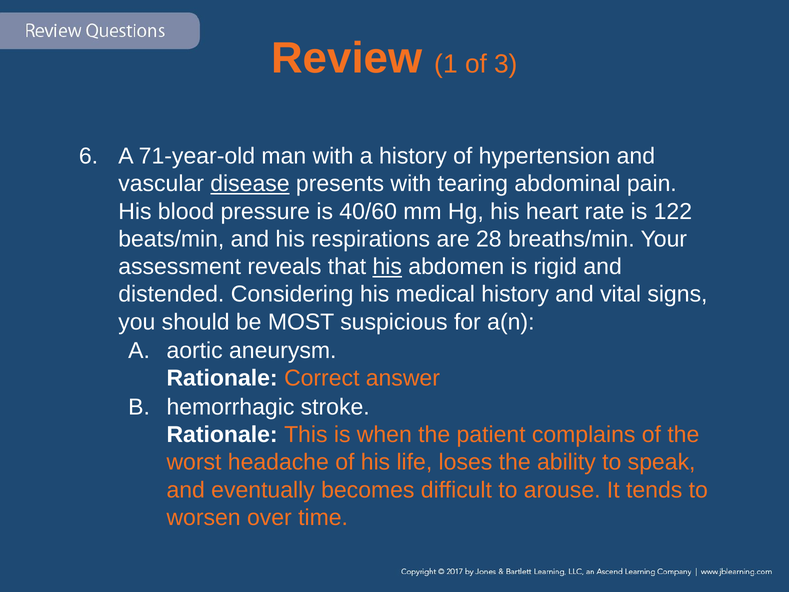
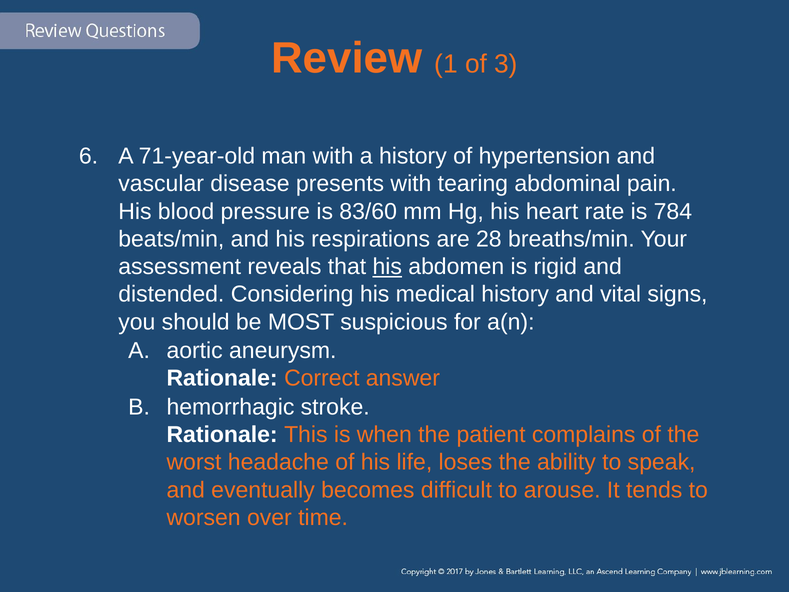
disease underline: present -> none (250, 184)
40/60: 40/60 -> 83/60 (368, 211)
122: 122 -> 784 (673, 211)
